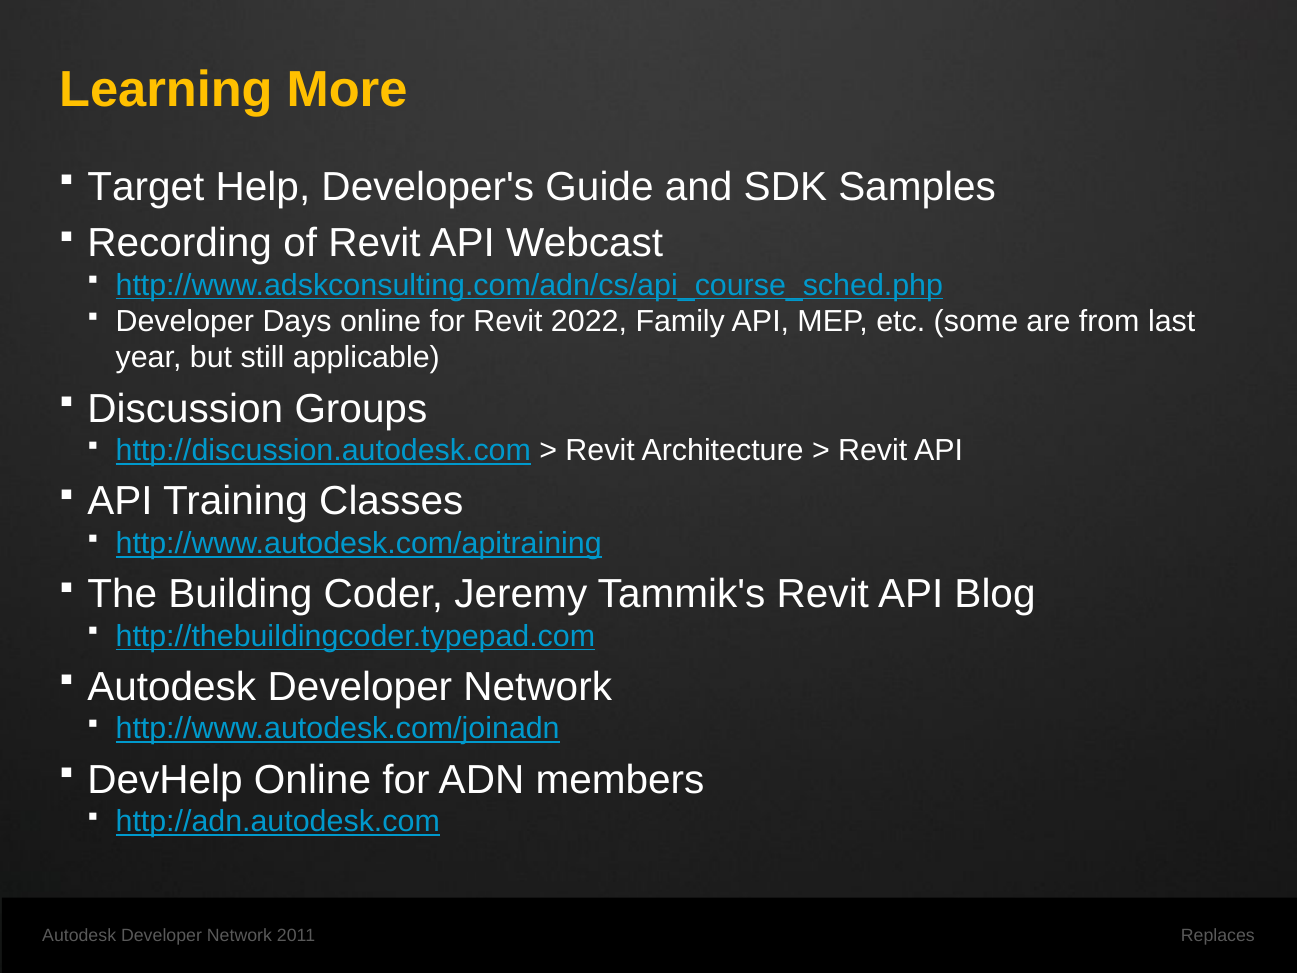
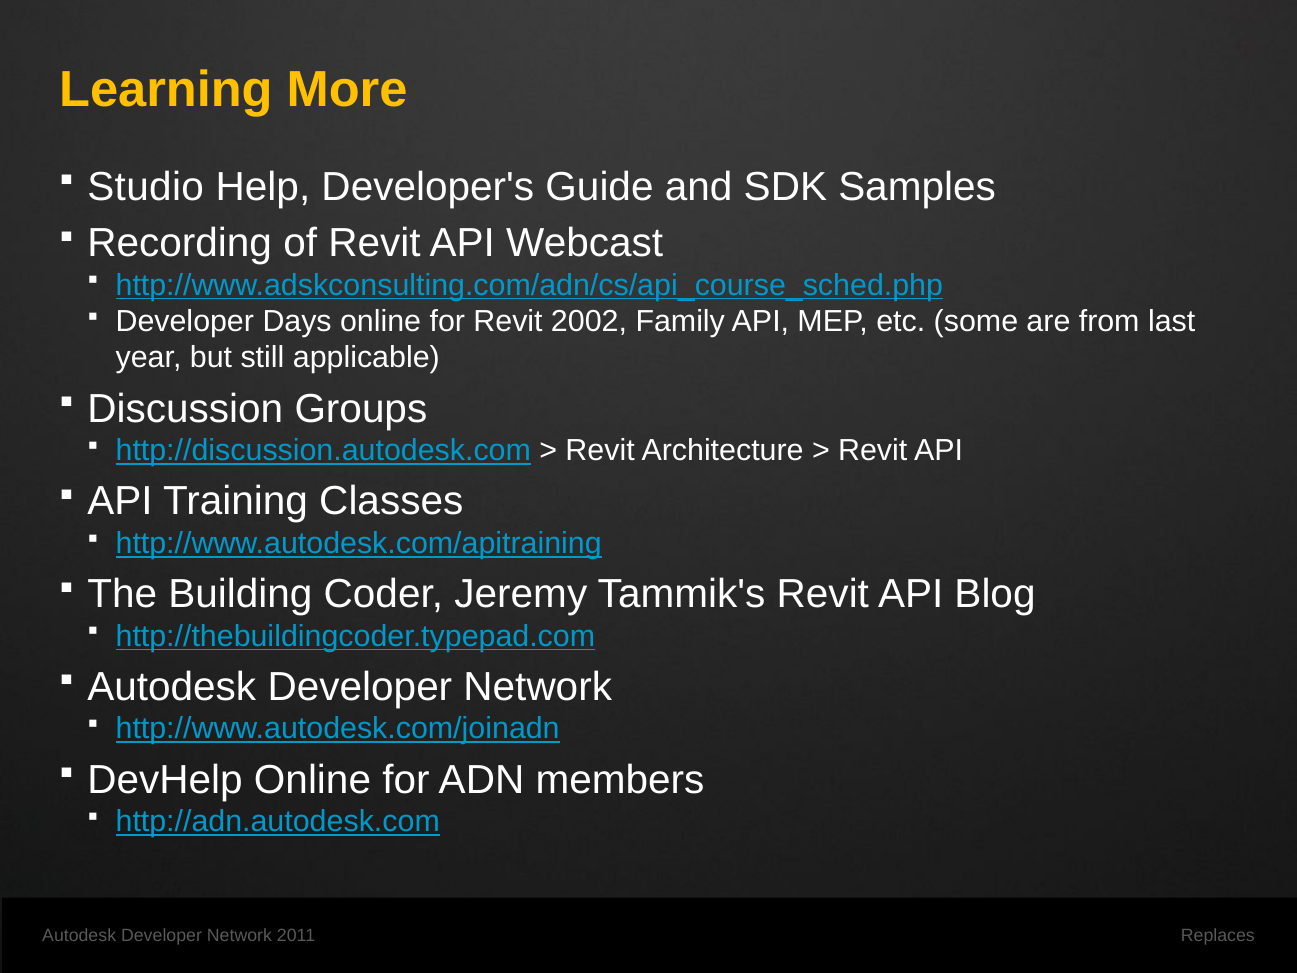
Target: Target -> Studio (146, 187)
2022: 2022 -> 2002 (589, 321)
